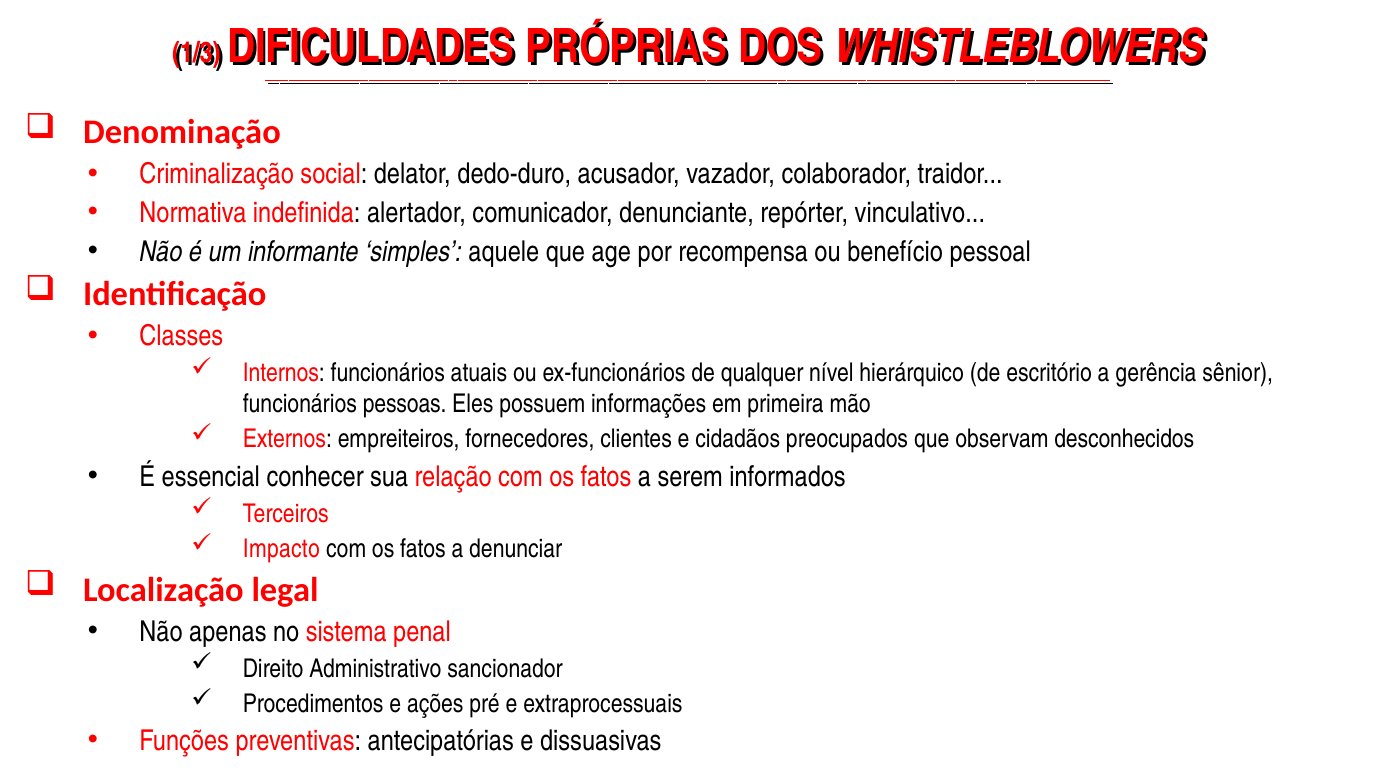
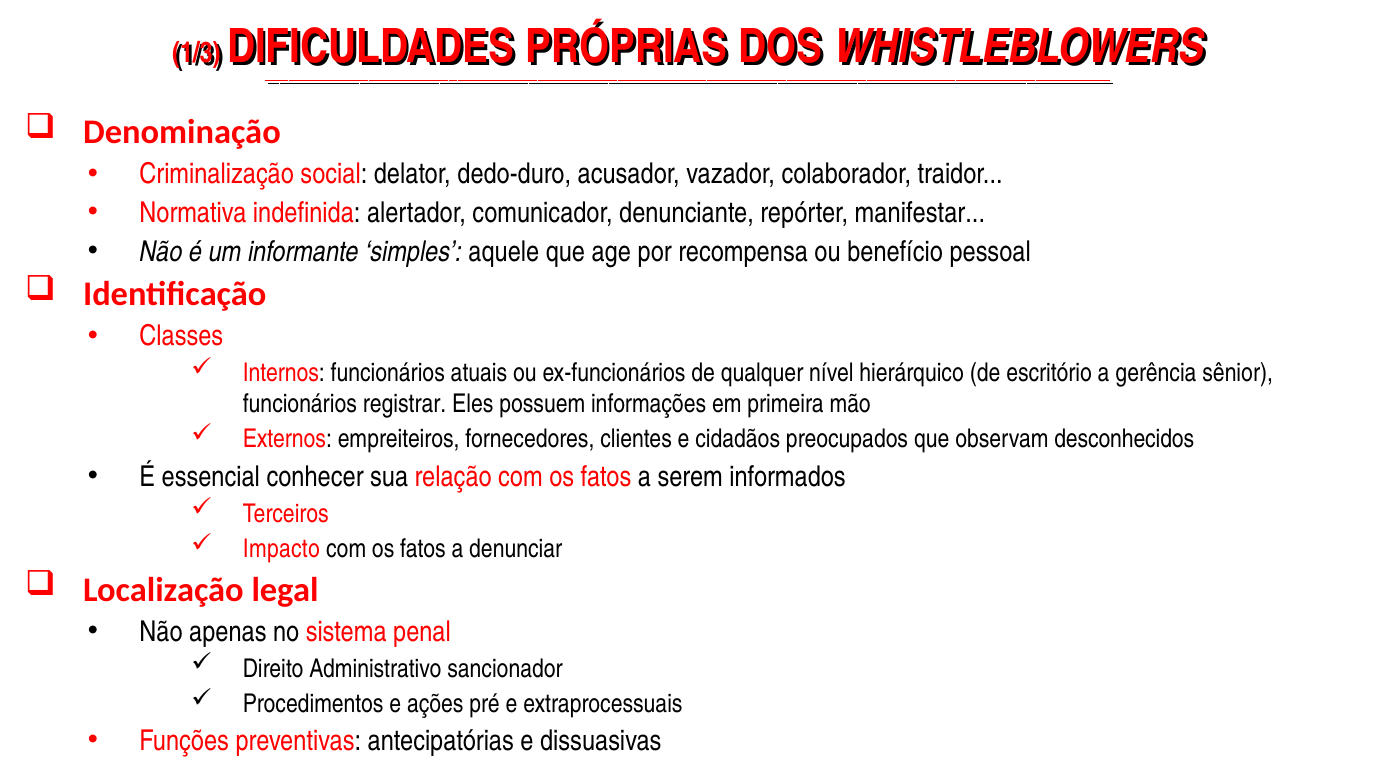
vinculativo: vinculativo -> manifestar (920, 213)
pessoas: pessoas -> registrar (405, 404)
